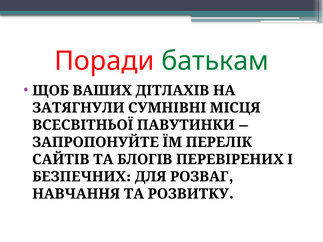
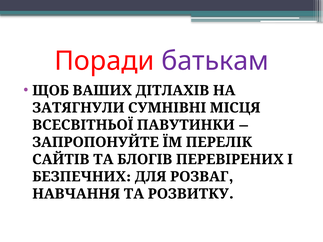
батькам colour: green -> purple (215, 61)
